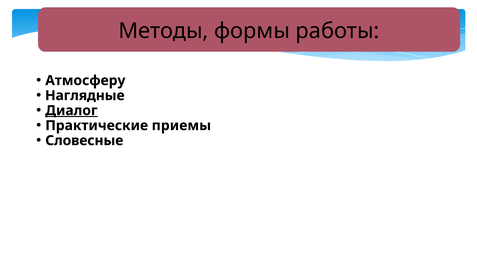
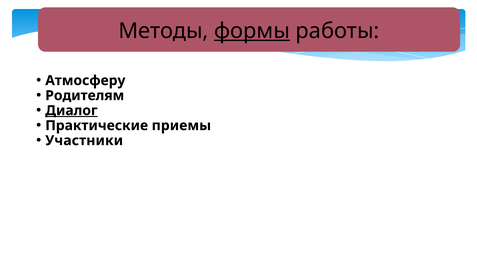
формы underline: none -> present (252, 31)
Наглядные: Наглядные -> Родителям (85, 96)
Словесные: Словесные -> Участники (84, 141)
